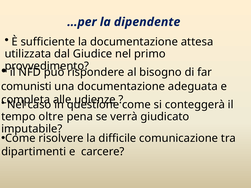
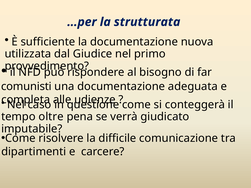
dipendente: dipendente -> strutturata (147, 22)
attesa: attesa -> nuova (197, 42)
